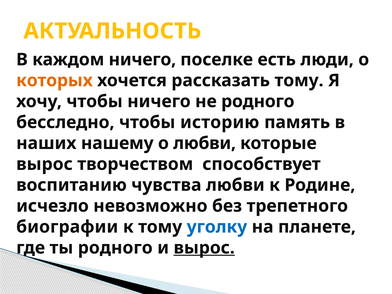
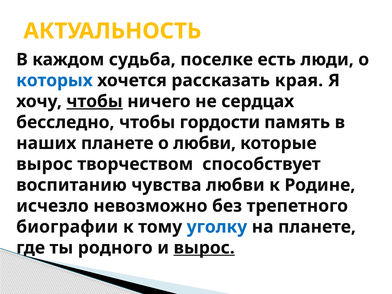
каждом ничего: ничего -> судьба (142, 60)
которых colour: orange -> blue (54, 80)
рассказать тому: тому -> края (299, 80)
чтобы underline: none -> present (95, 101)
не родного: родного -> сердцах (258, 101)
историю: историю -> гордости (220, 122)
наших нашему: нашему -> планете (117, 143)
